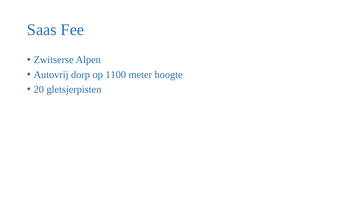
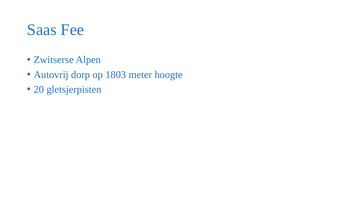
1100: 1100 -> 1803 (116, 75)
